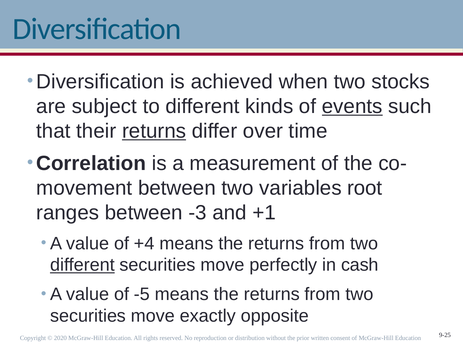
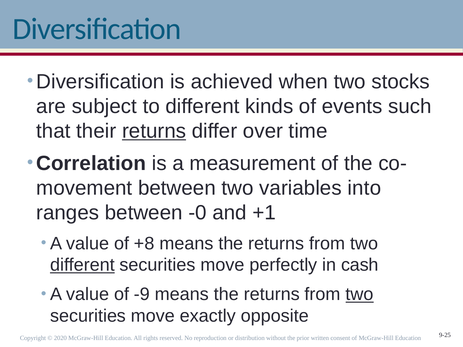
events underline: present -> none (352, 106)
root: root -> into (364, 188)
-3: -3 -> -0 (198, 213)
+4: +4 -> +8 (144, 244)
-5: -5 -> -9 (142, 295)
two underline: none -> present (360, 295)
